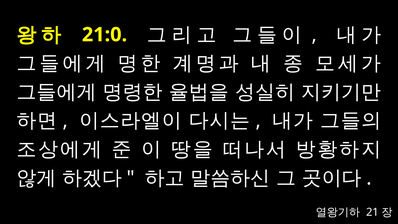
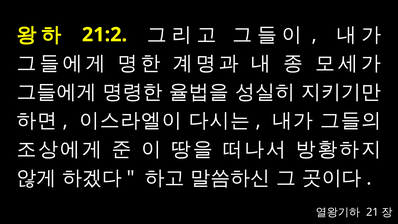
21:0: 21:0 -> 21:2 (104, 35)
